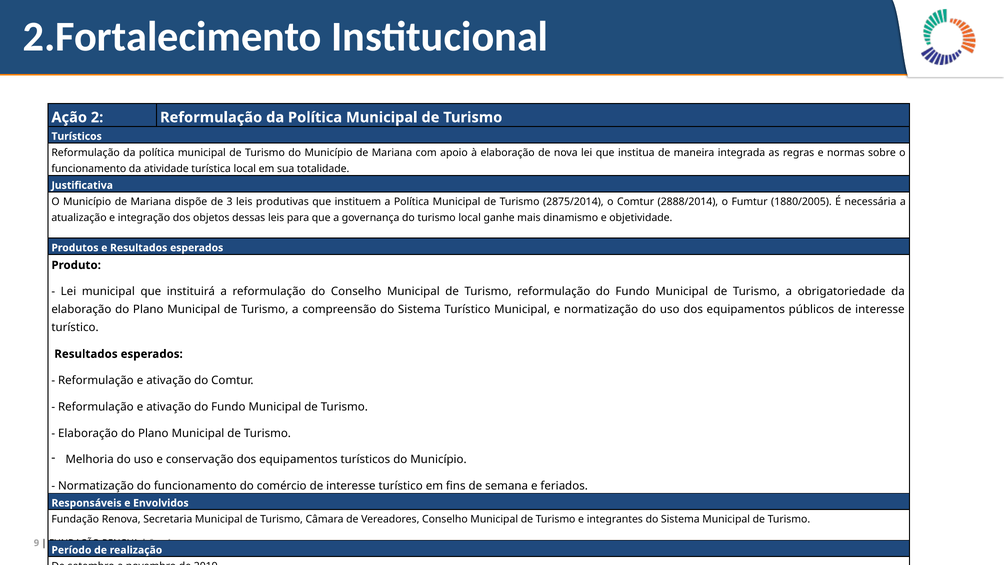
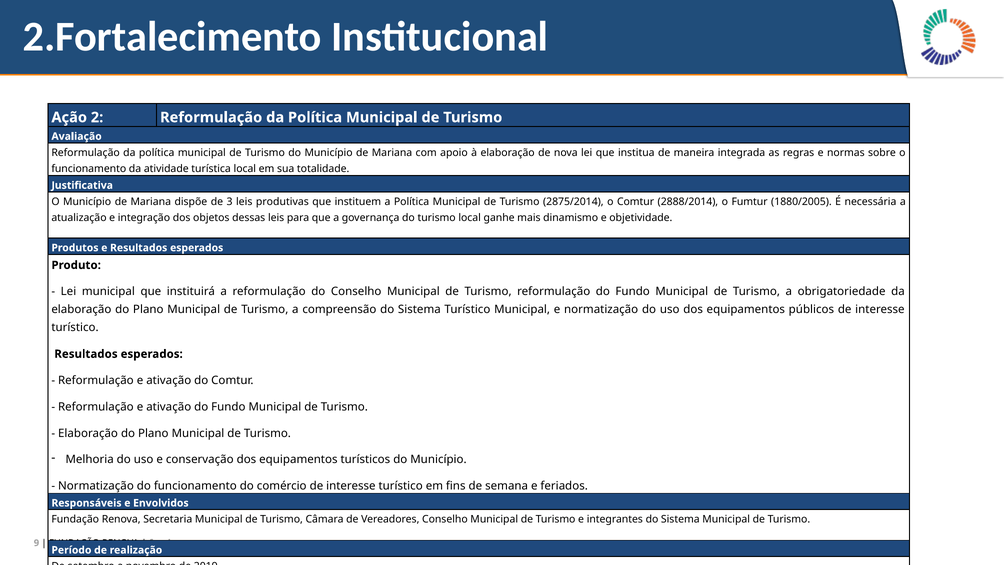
Turísticos: Turísticos -> Avaliação (77, 136)
